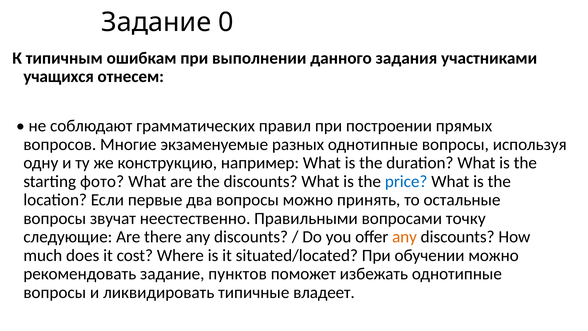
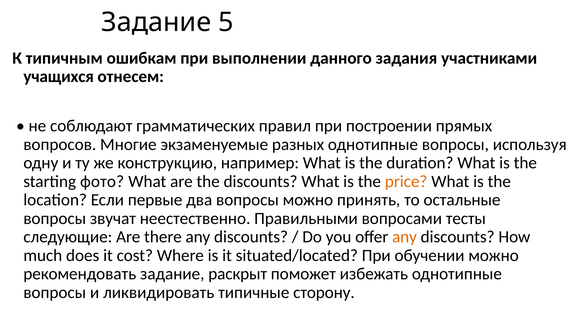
0: 0 -> 5 (226, 22)
price colour: blue -> orange (406, 181)
точку: точку -> тесты (466, 218)
пунктов: пунктов -> раскрыт (238, 274)
владеет: владеет -> сторону (324, 292)
